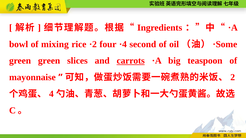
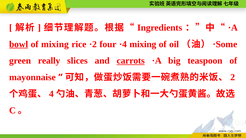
bowl underline: none -> present (19, 44)
·4 second: second -> mixing (143, 44)
green green: green -> really (49, 61)
